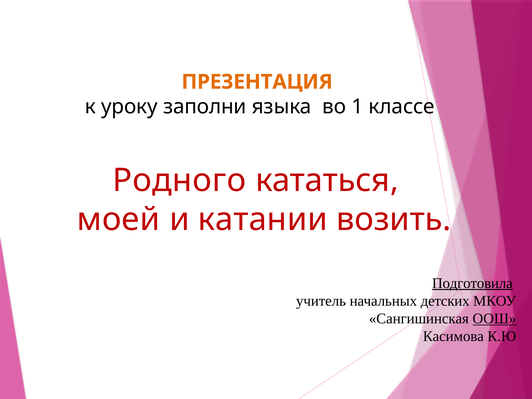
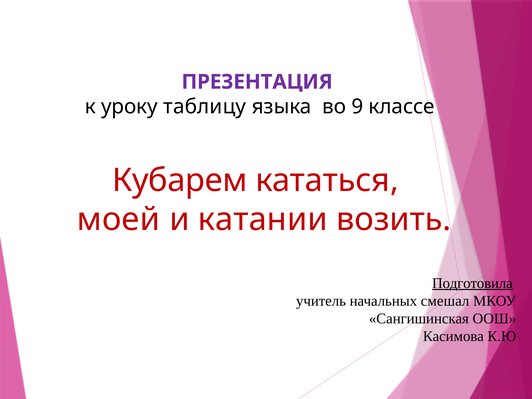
ПРЕЗЕНТАЦИЯ colour: orange -> purple (257, 82)
заполни: заполни -> таблицу (205, 107)
1: 1 -> 9 (357, 107)
Родного: Родного -> Кубарем (180, 180)
детских: детских -> смешал (445, 301)
ООШ underline: present -> none (494, 319)
